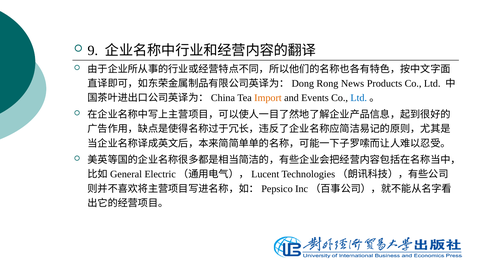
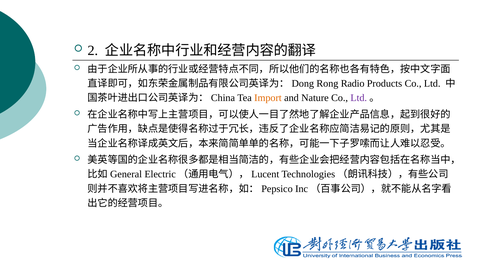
9: 9 -> 2 (93, 51)
News: News -> Radio (353, 84)
Events: Events -> Nature (315, 98)
Ltd colour: blue -> purple (359, 98)
